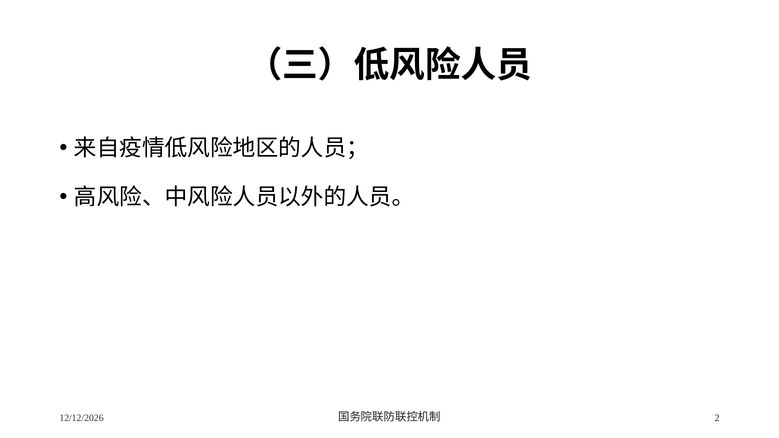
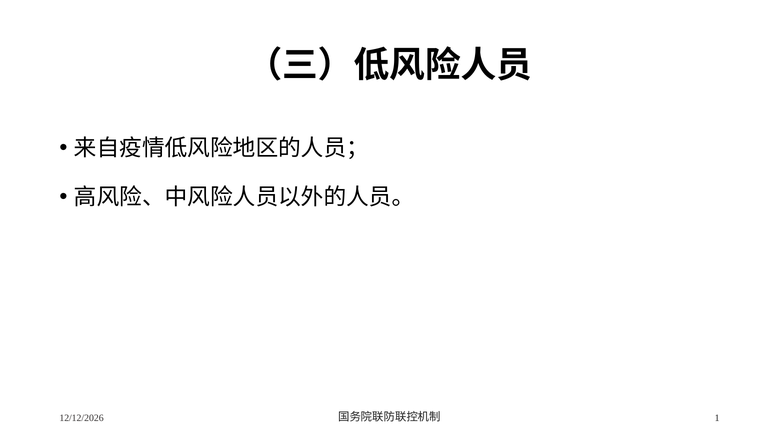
2: 2 -> 1 (717, 418)
